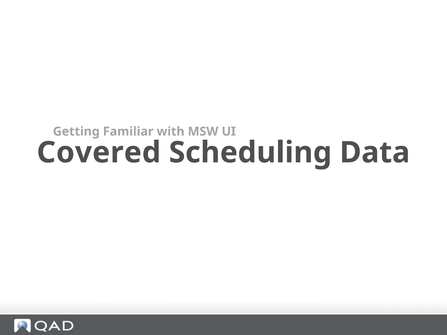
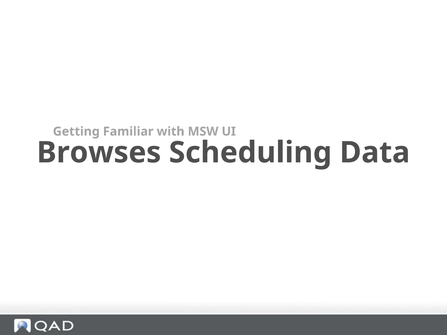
Covered: Covered -> Browses (99, 153)
